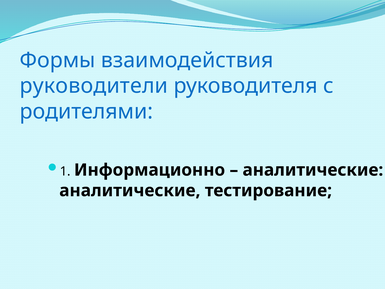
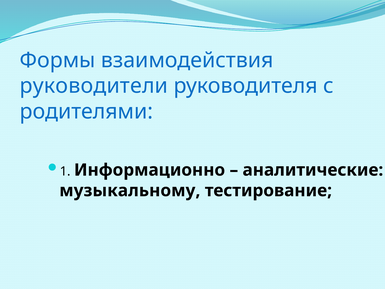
аналитические: аналитические -> музыкальному (130, 190)
